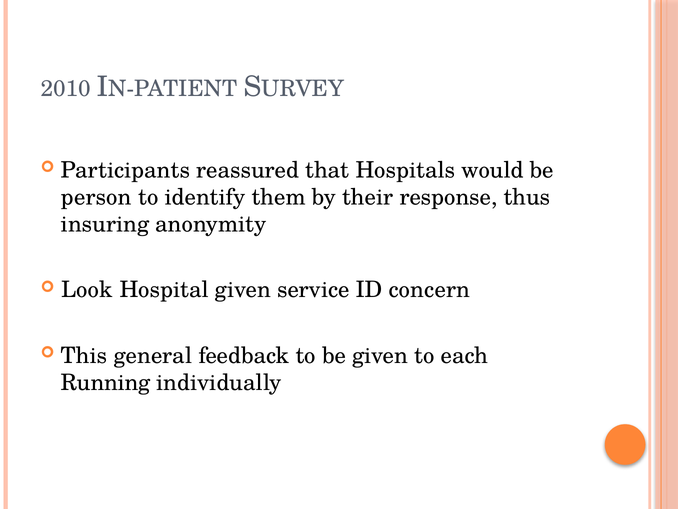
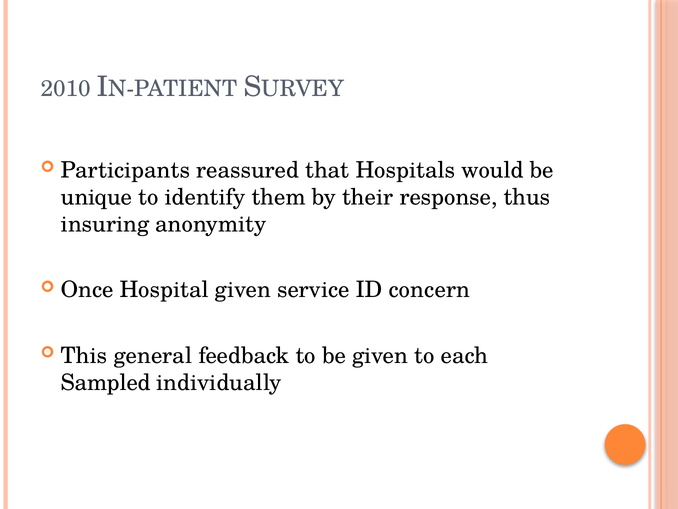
person: person -> unique (97, 197)
Look: Look -> Once (87, 290)
Running: Running -> Sampled (106, 382)
